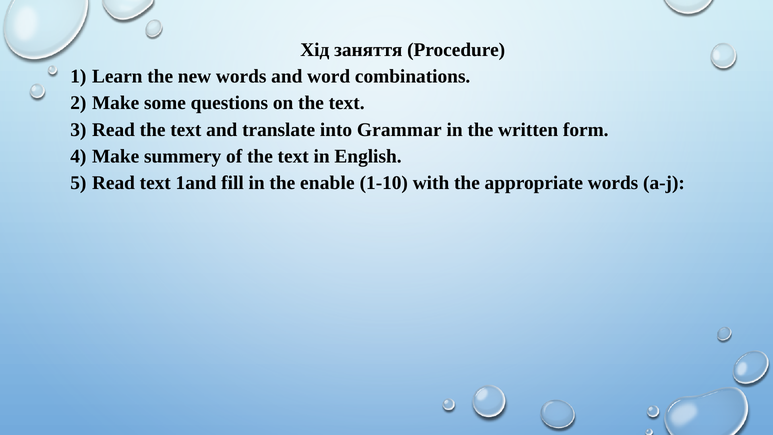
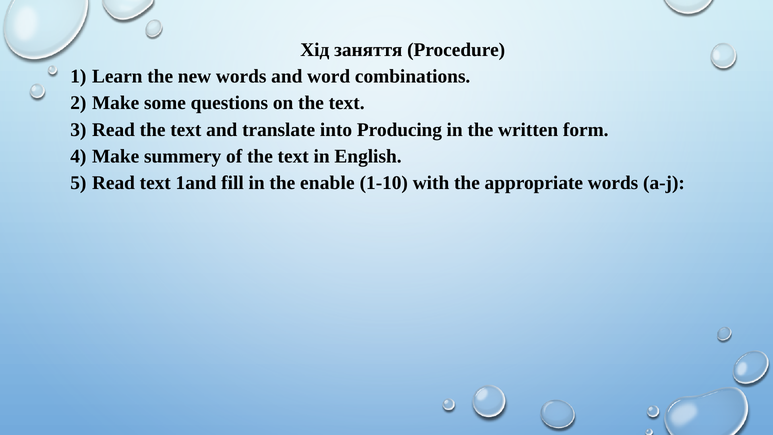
Grammar: Grammar -> Producing (399, 130)
